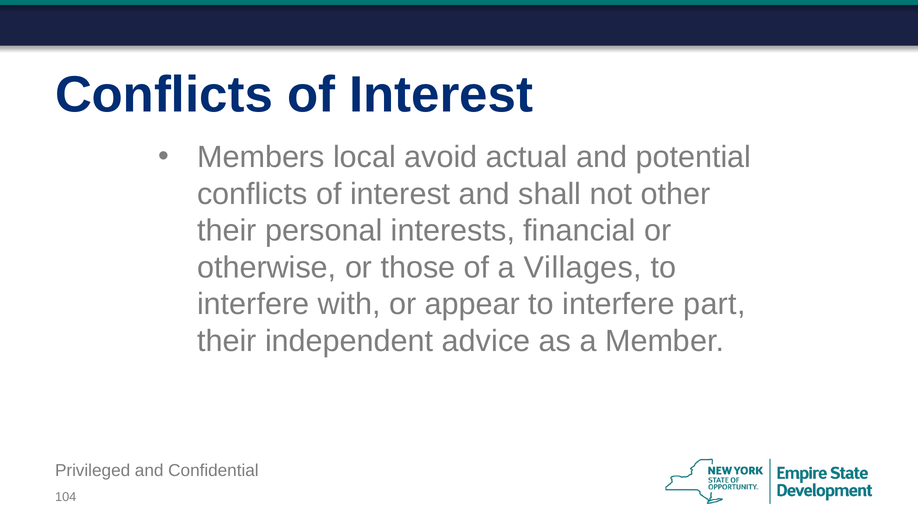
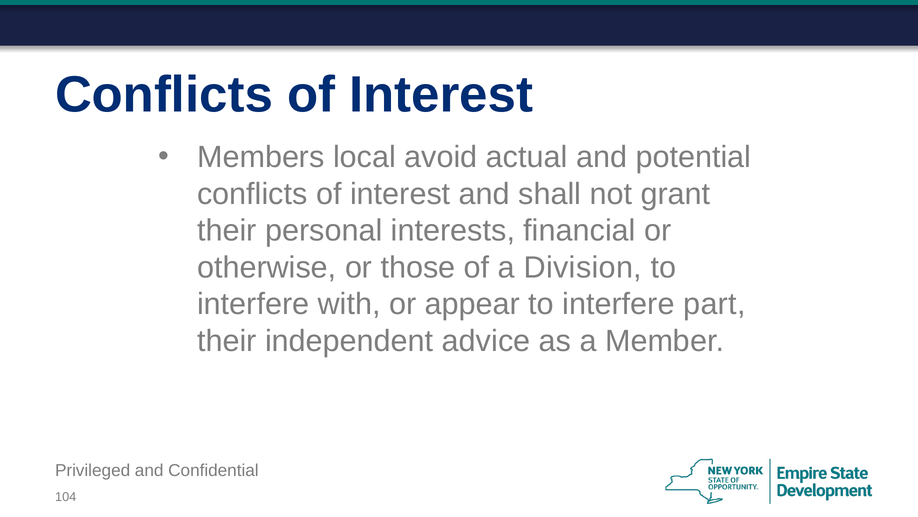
other: other -> grant (676, 194)
Villages: Villages -> Division (583, 267)
